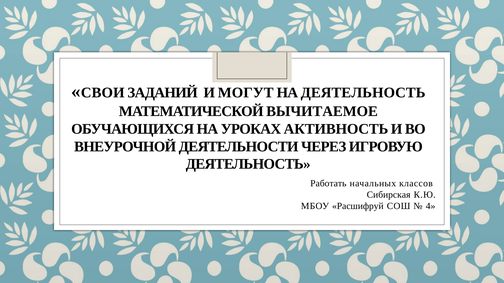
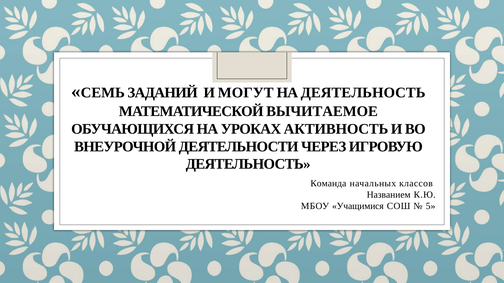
СВОИ: СВОИ -> СЕМЬ (103, 93)
Работать: Работать -> Команда (328, 184)
Сибирская: Сибирская -> Названием (389, 195)
Расшифруй: Расшифруй -> Учащимися (358, 206)
4: 4 -> 5 (431, 206)
